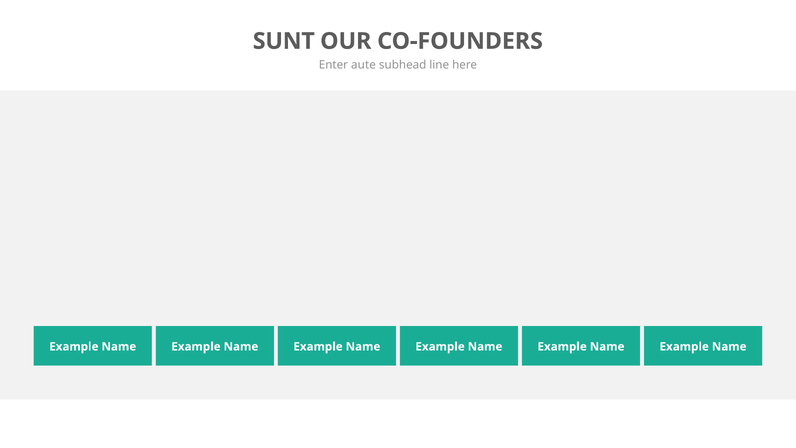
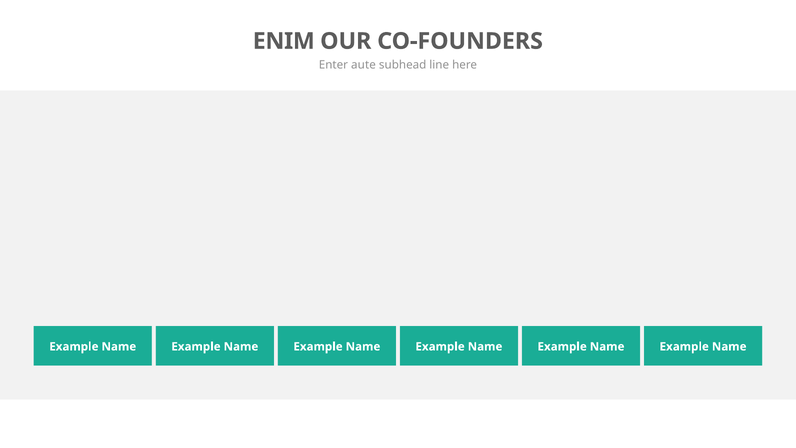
SUNT: SUNT -> ENIM (284, 41)
